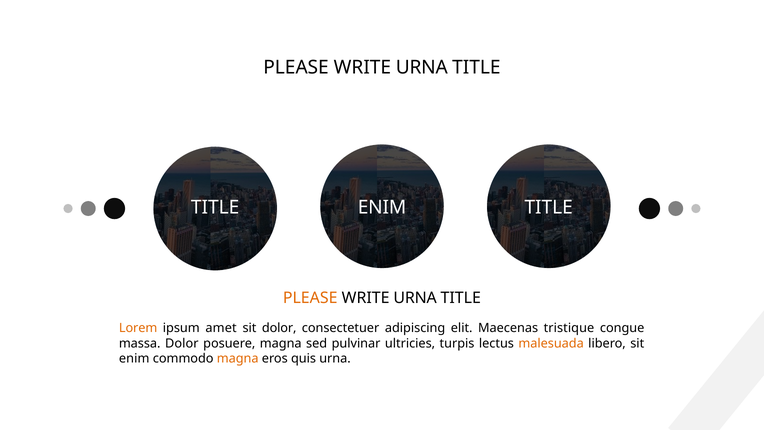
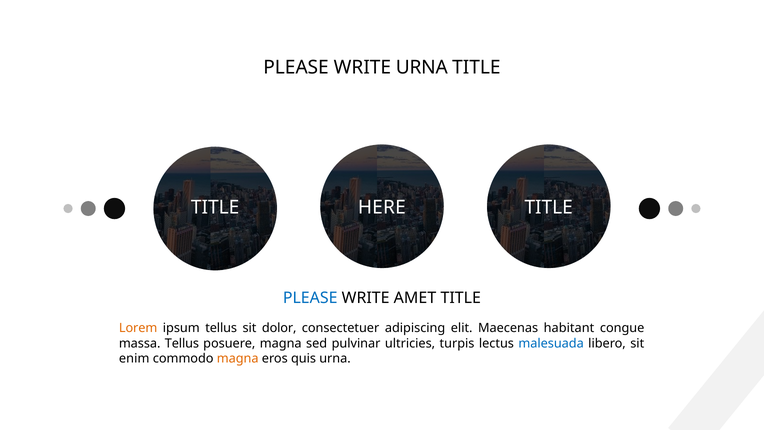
TITLE ENIM: ENIM -> HERE (382, 207)
PLEASE colour: orange -> blue (310, 298)
URNA: URNA -> AMET (415, 298)
ipsum amet: amet -> tellus (221, 328)
tristique: tristique -> habitant (569, 328)
massa Dolor: Dolor -> Tellus (182, 343)
malesuada colour: orange -> blue (551, 343)
